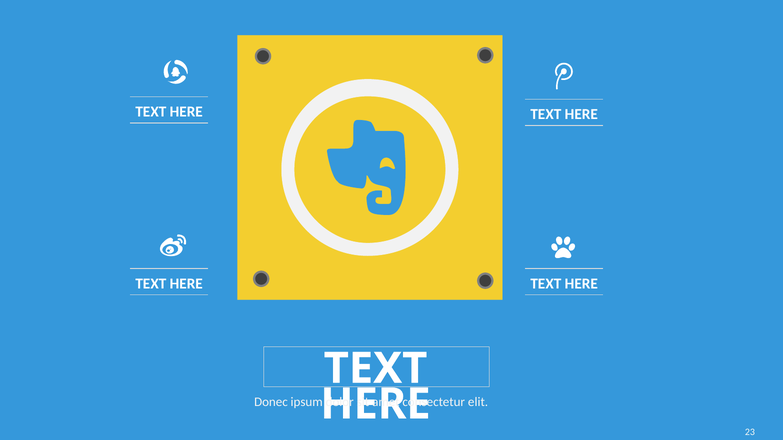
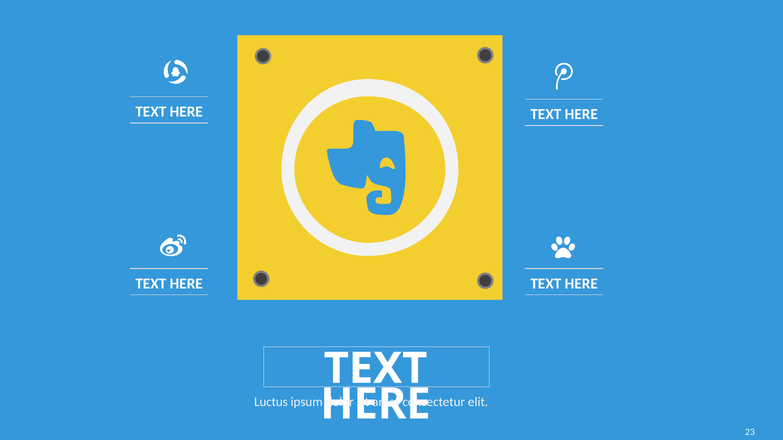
Donec: Donec -> Luctus (271, 403)
